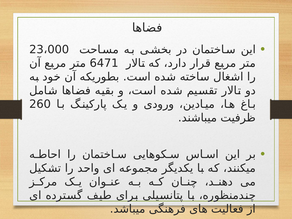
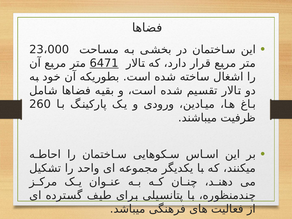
6471 underline: none -> present (104, 63)
